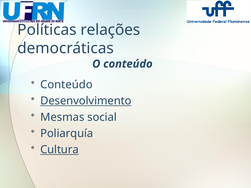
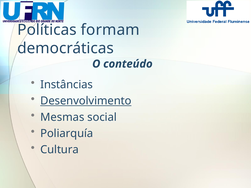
relações: relações -> formam (110, 30)
Conteúdo: Conteúdo -> Instâncias (67, 85)
Cultura underline: present -> none (59, 150)
